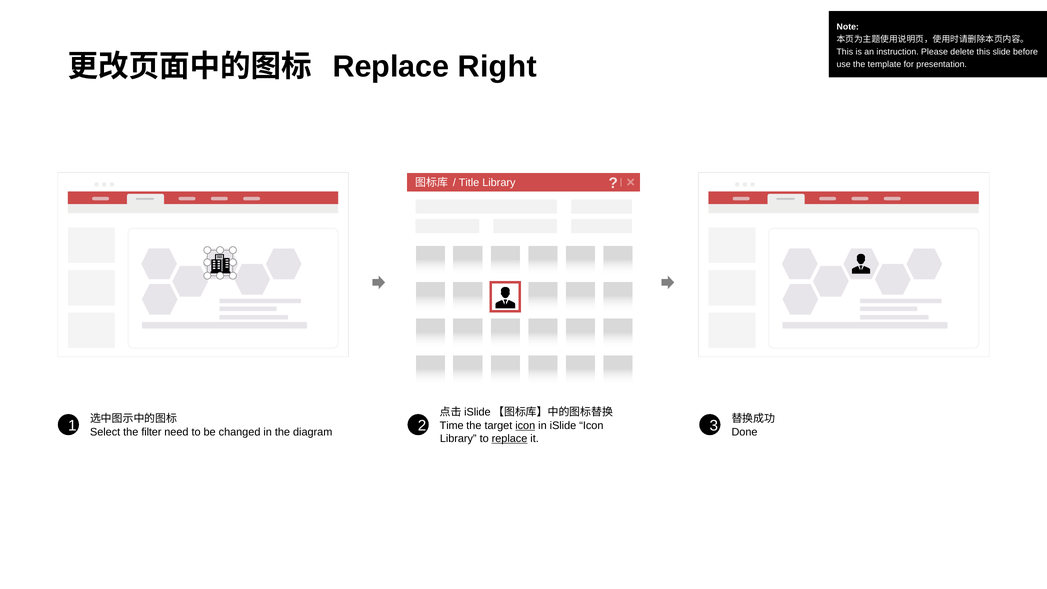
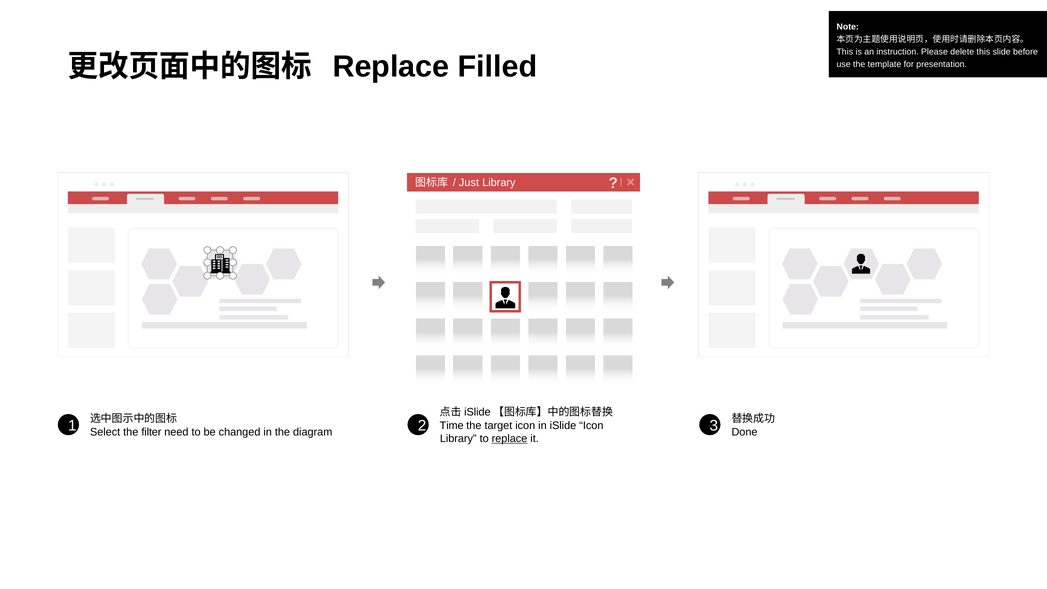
Right: Right -> Filled (498, 67)
Title: Title -> Just (469, 183)
icon underline: present -> none (525, 425)
